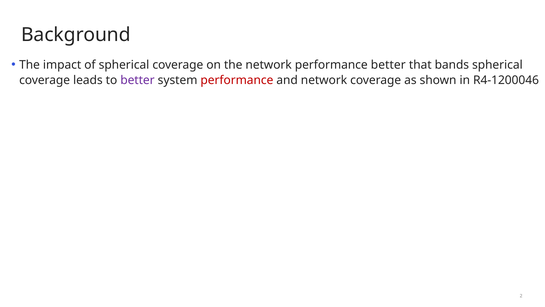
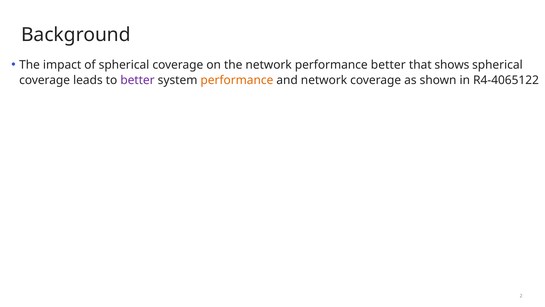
bands: bands -> shows (452, 65)
performance colour: red -> orange (237, 80)
R4-1200046: R4-1200046 -> R4-4065122 (506, 80)
